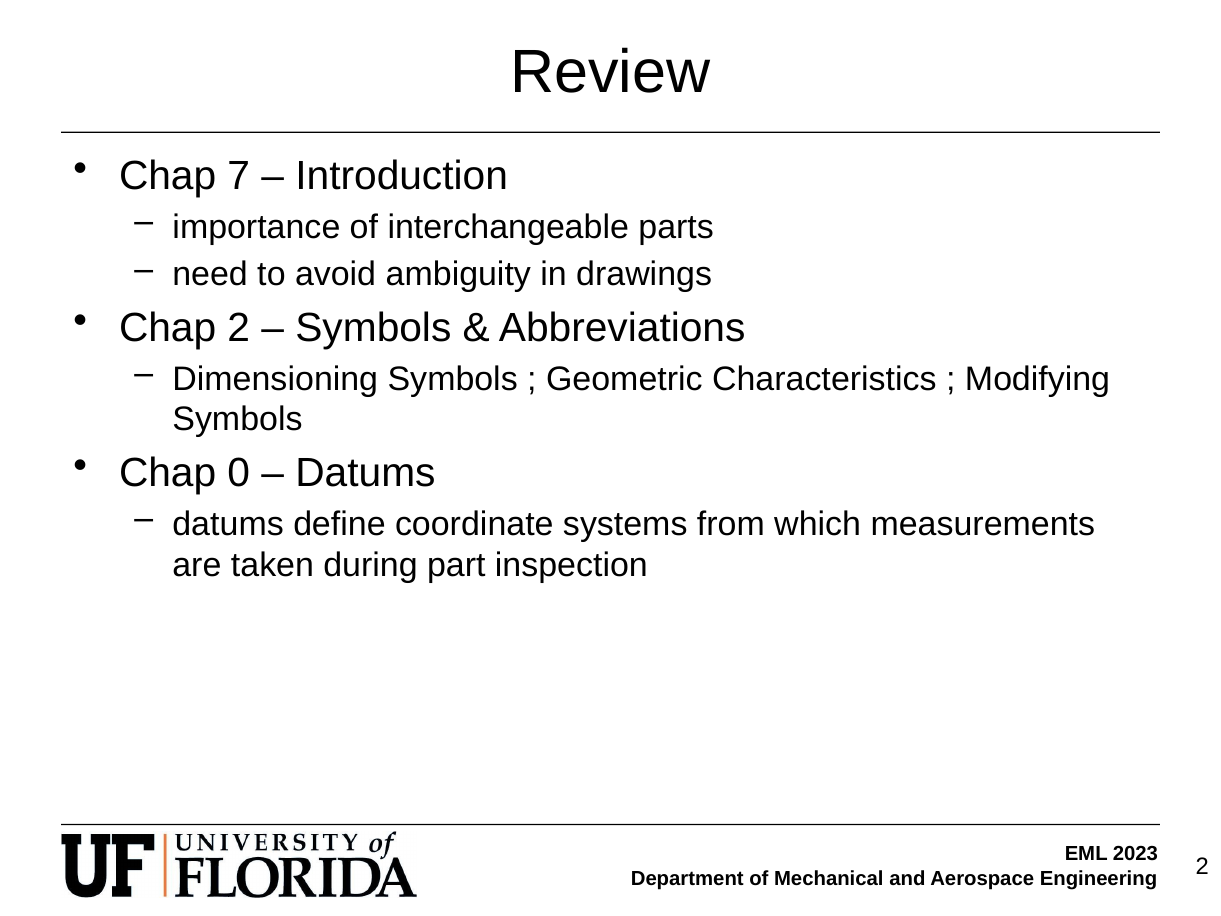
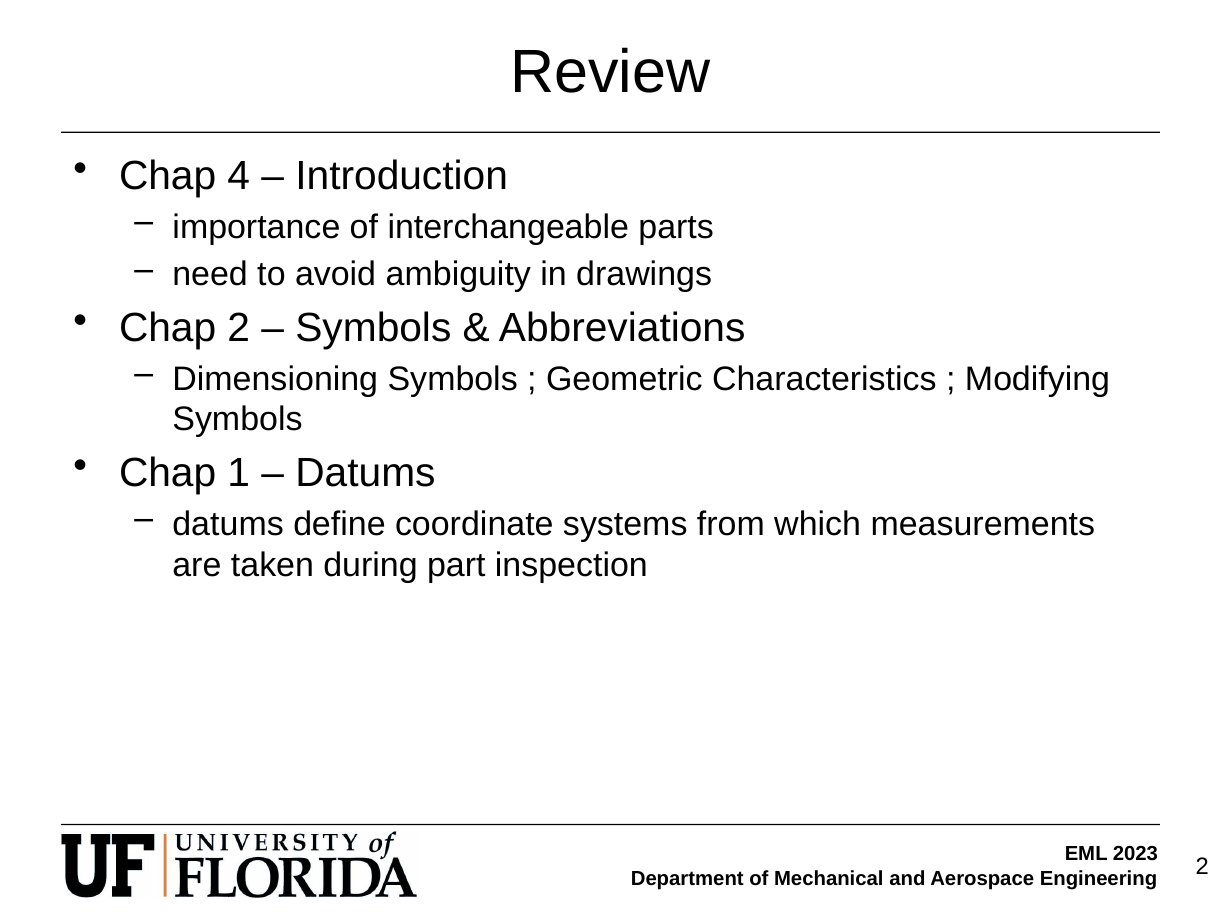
7: 7 -> 4 (239, 176)
0: 0 -> 1 (239, 473)
